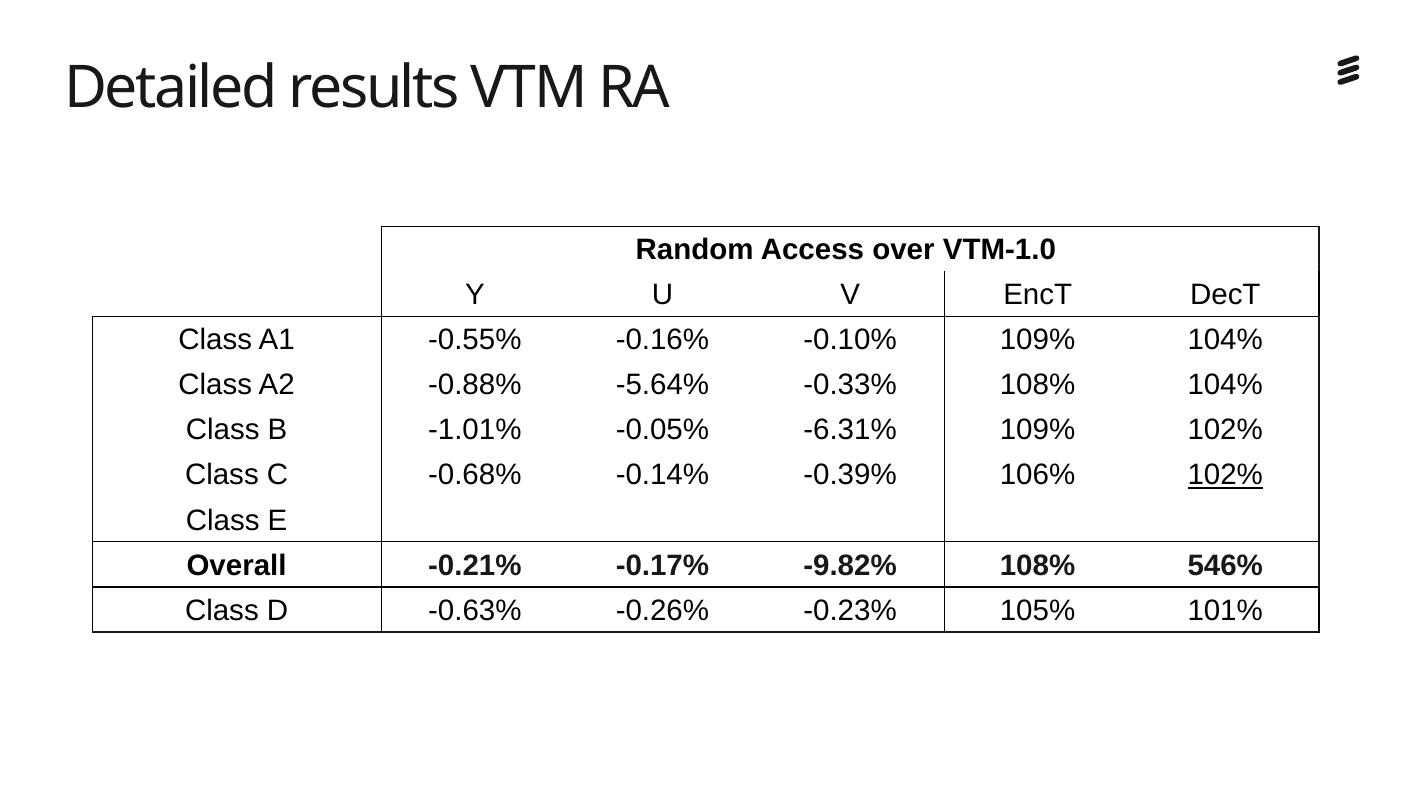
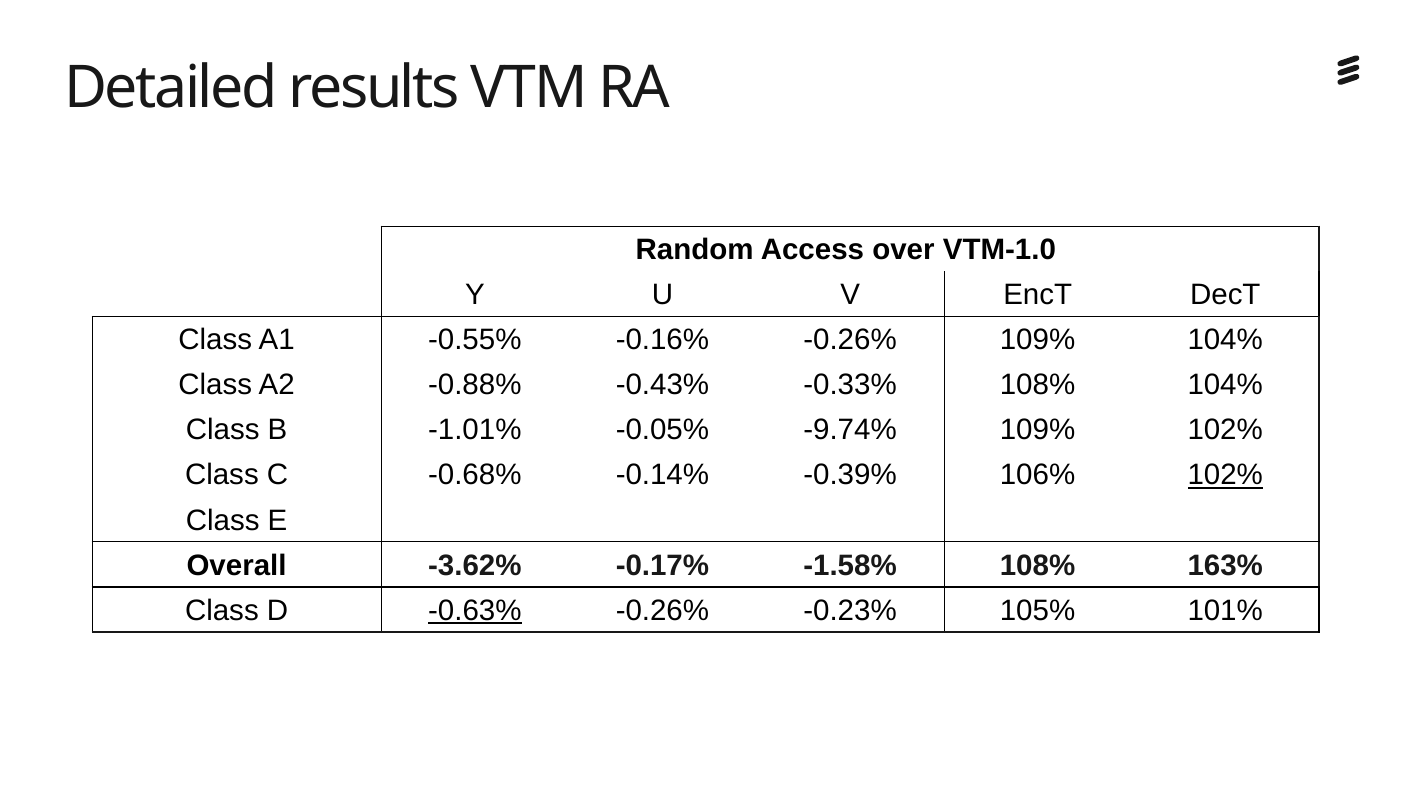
-0.16% -0.10%: -0.10% -> -0.26% (850, 340)
-5.64%: -5.64% -> -0.43% (662, 385)
-6.31%: -6.31% -> -9.74% (850, 430)
-0.21%: -0.21% -> -3.62% (475, 565)
-9.82%: -9.82% -> -1.58% (850, 565)
546%: 546% -> 163% (1225, 565)
-0.63% underline: none -> present (475, 610)
